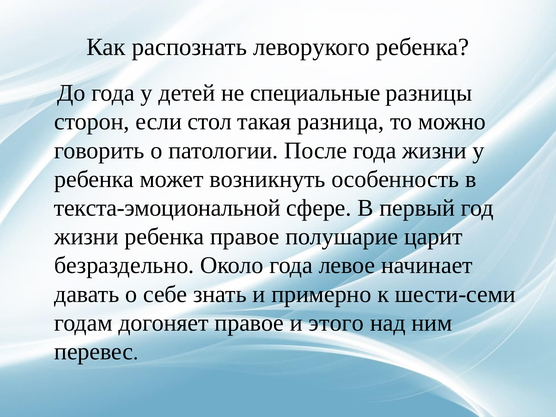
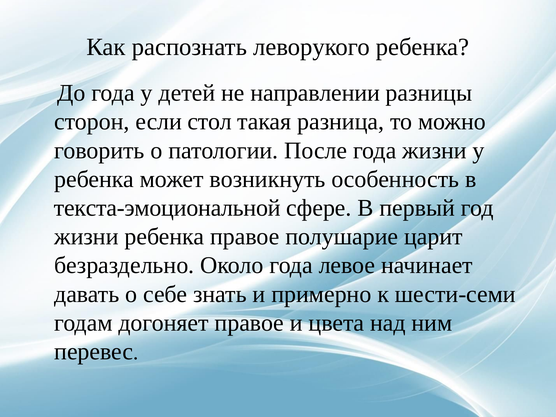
специальные: специальные -> направлении (315, 93)
этого: этого -> цвета (336, 323)
